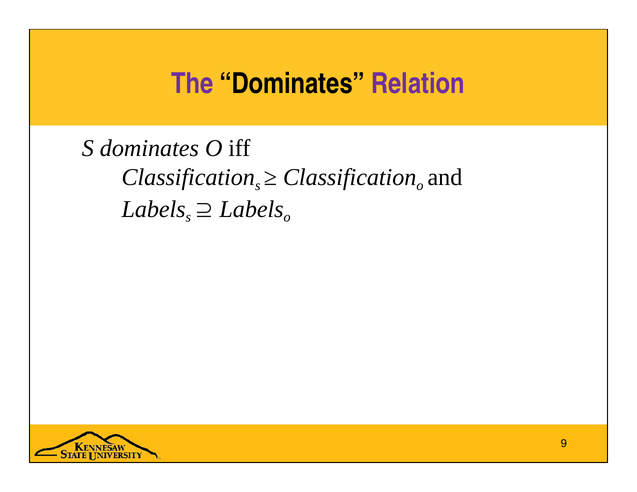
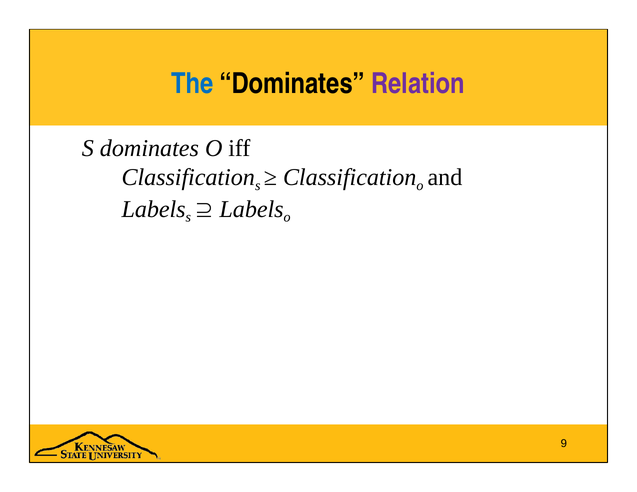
The colour: purple -> blue (192, 84)
